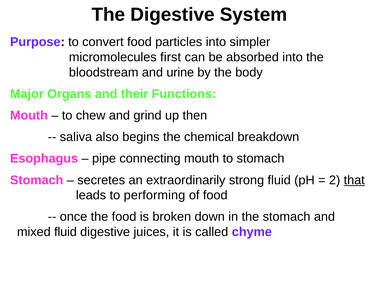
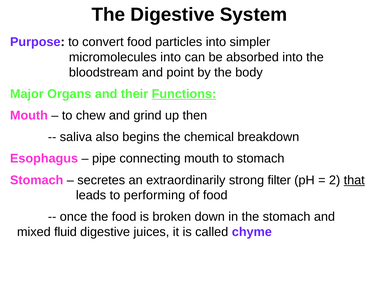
micromolecules first: first -> into (171, 57)
urine: urine -> point (180, 72)
Functions underline: none -> present (184, 94)
strong fluid: fluid -> filter (279, 180)
